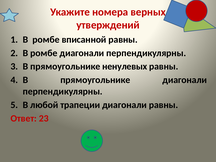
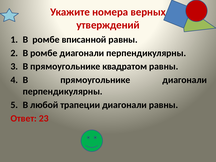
ненулевых: ненулевых -> квадратом (125, 66)
